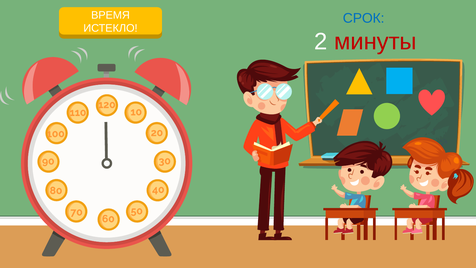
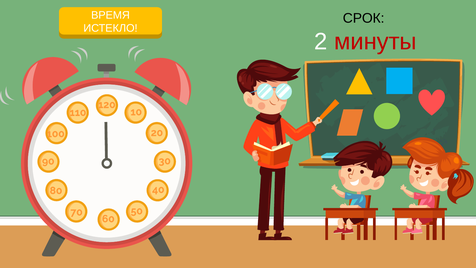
СРОК colour: blue -> black (364, 18)
